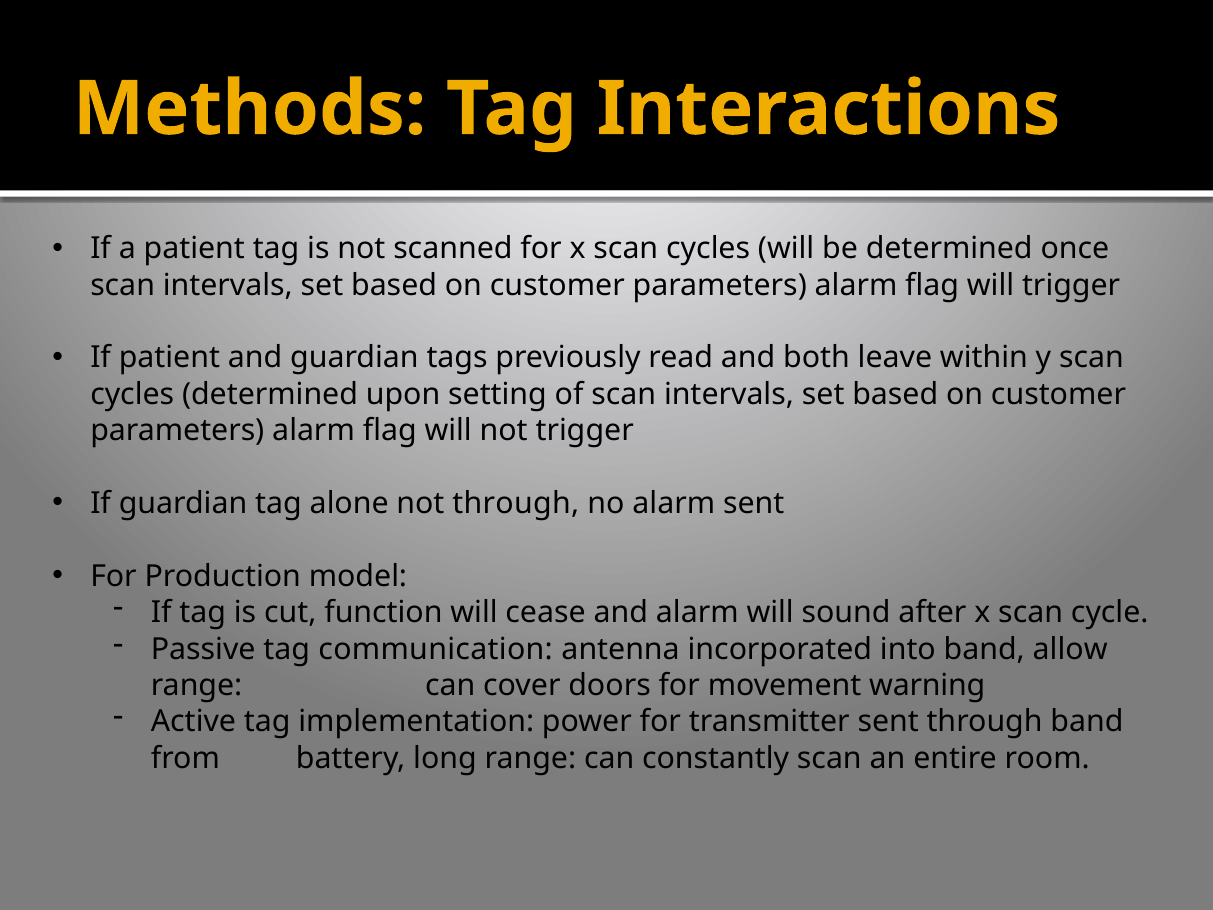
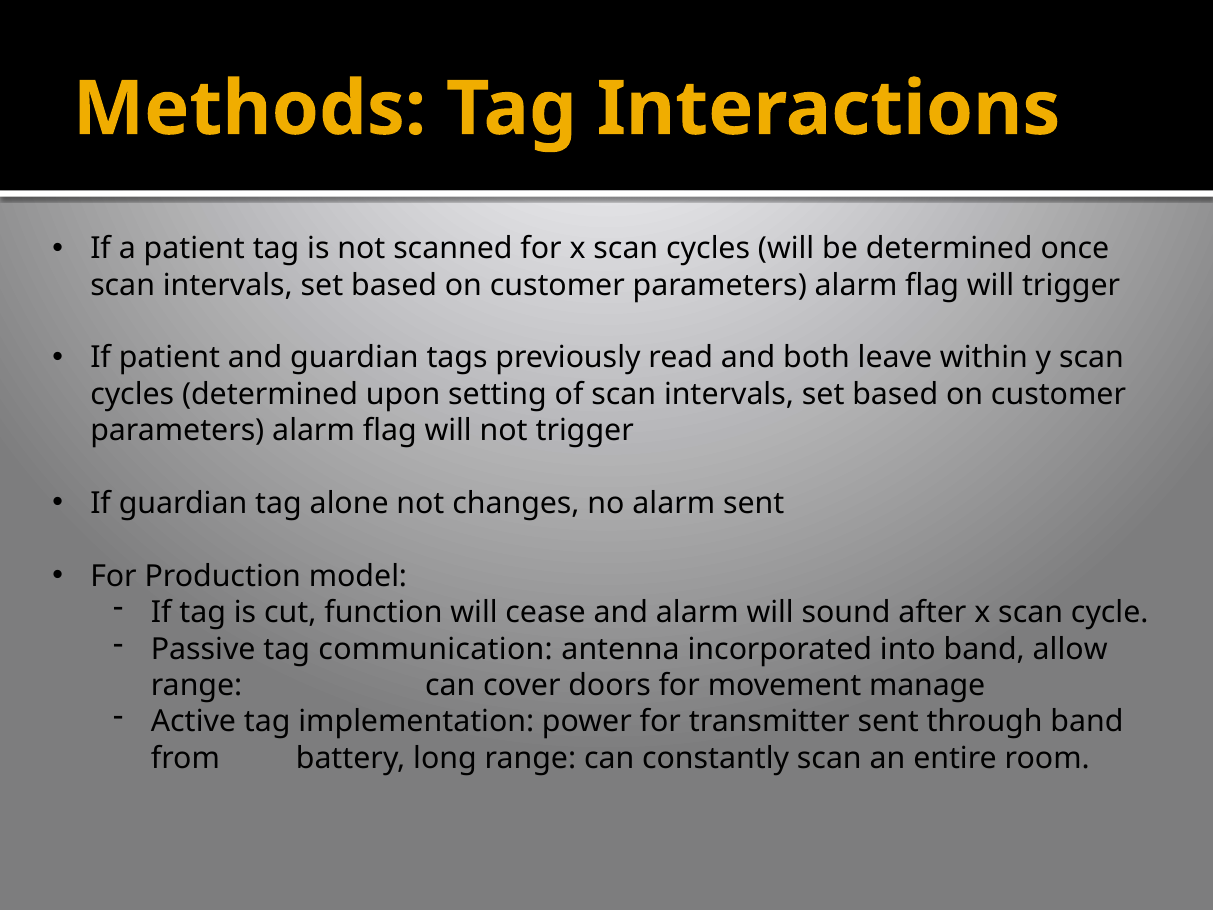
not through: through -> changes (516, 503)
warning: warning -> manage (927, 685)
